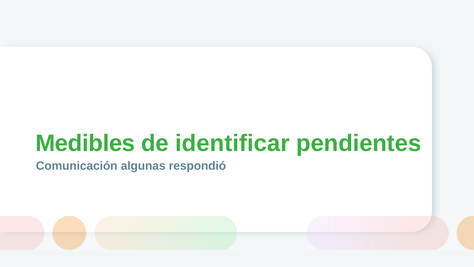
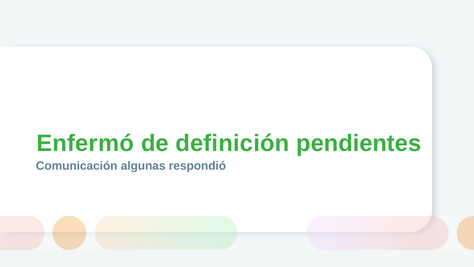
Medibles: Medibles -> Enfermó (85, 143)
identificar: identificar -> definición (232, 143)
